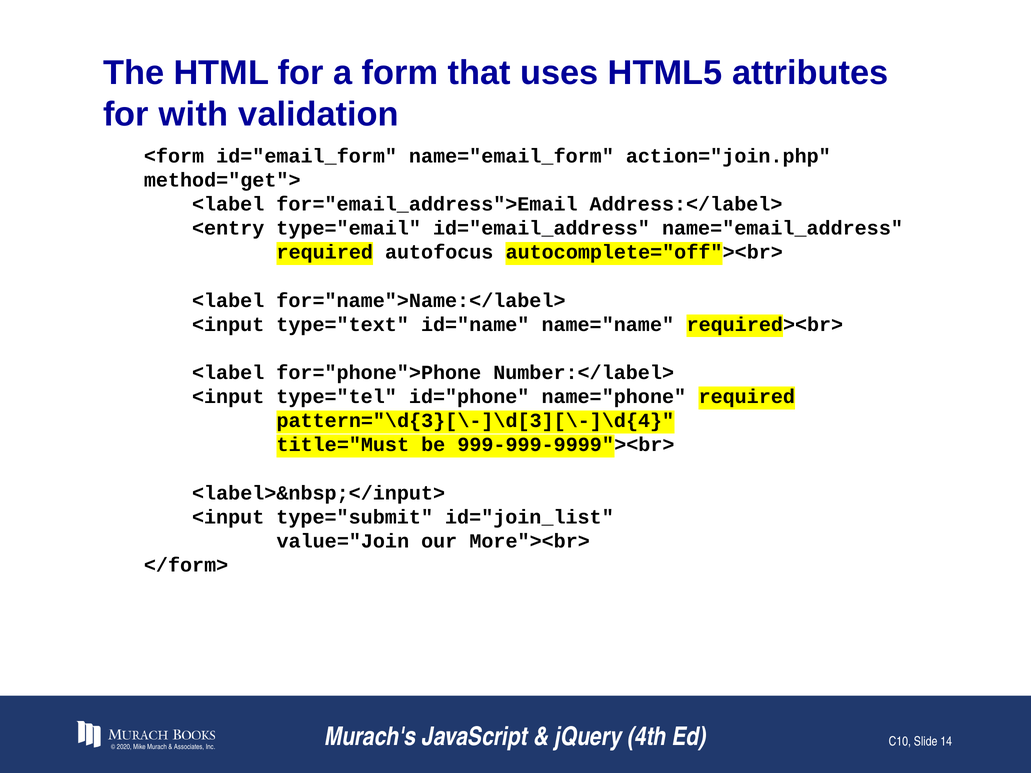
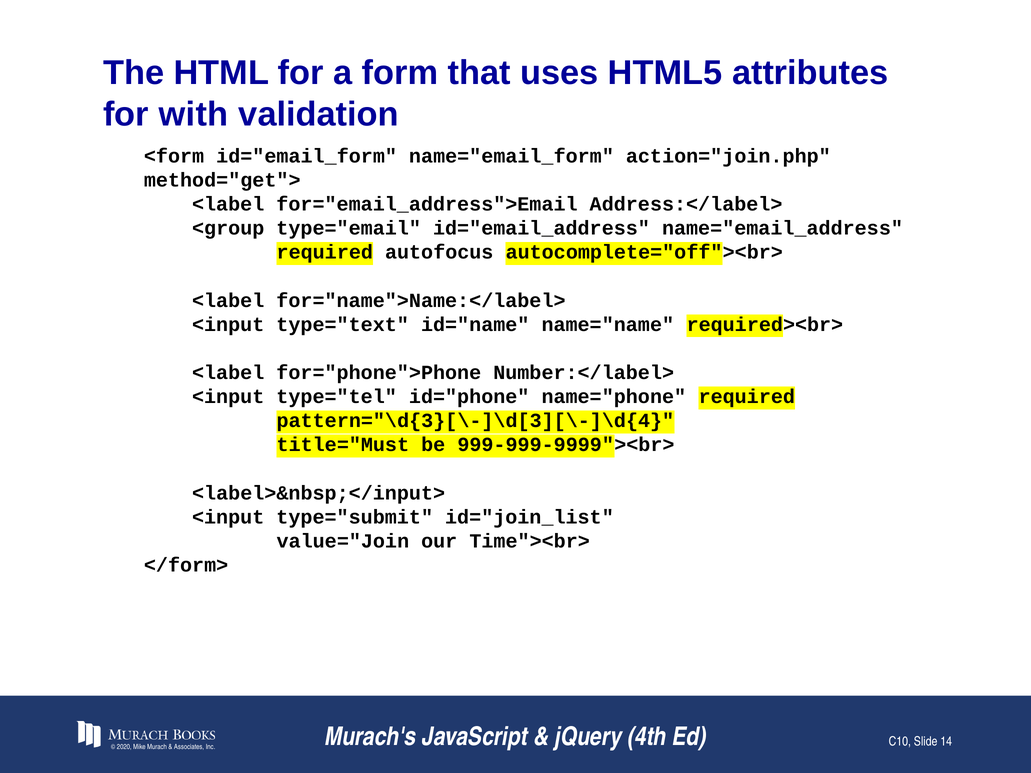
<entry: <entry -> <group (228, 228)
More"><br>: More"><br> -> Time"><br> (530, 541)
